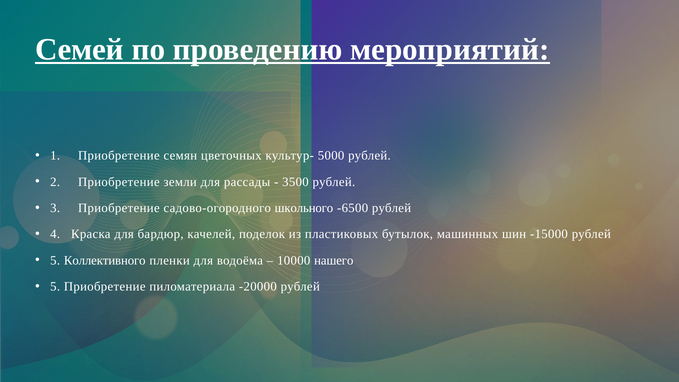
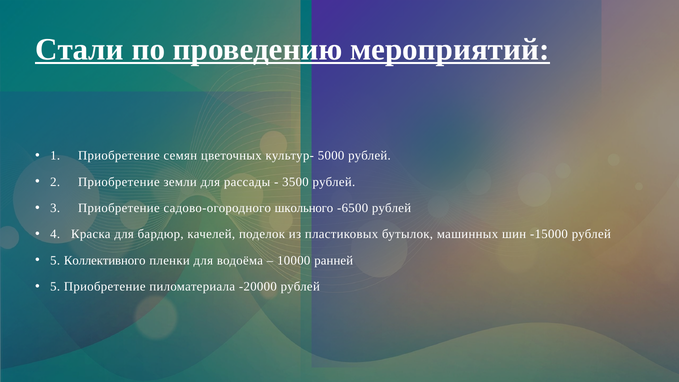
Семей: Семей -> Стали (79, 49)
нашего: нашего -> ранней (334, 260)
